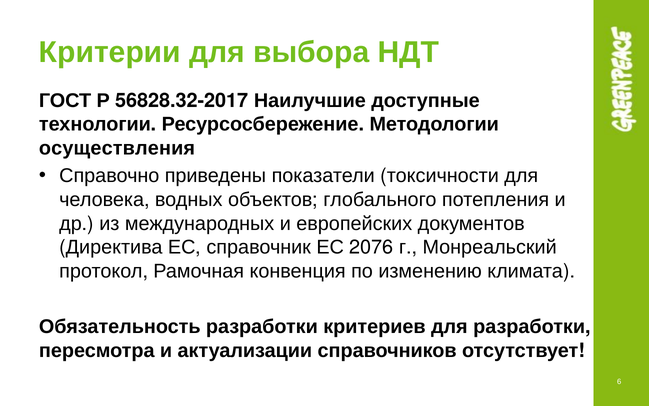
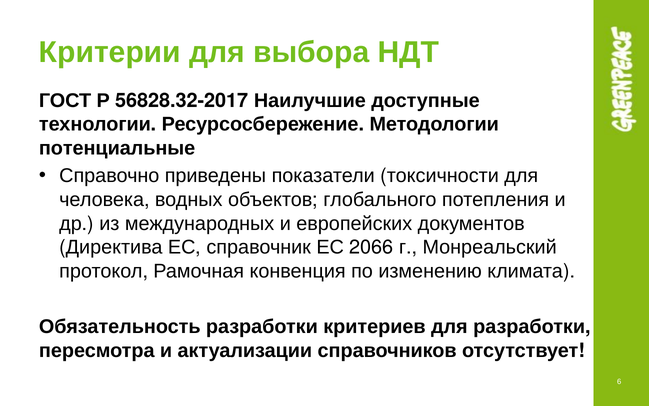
осуществления: осуществления -> потенциальные (117, 148)
2076: 2076 -> 2066 (371, 247)
